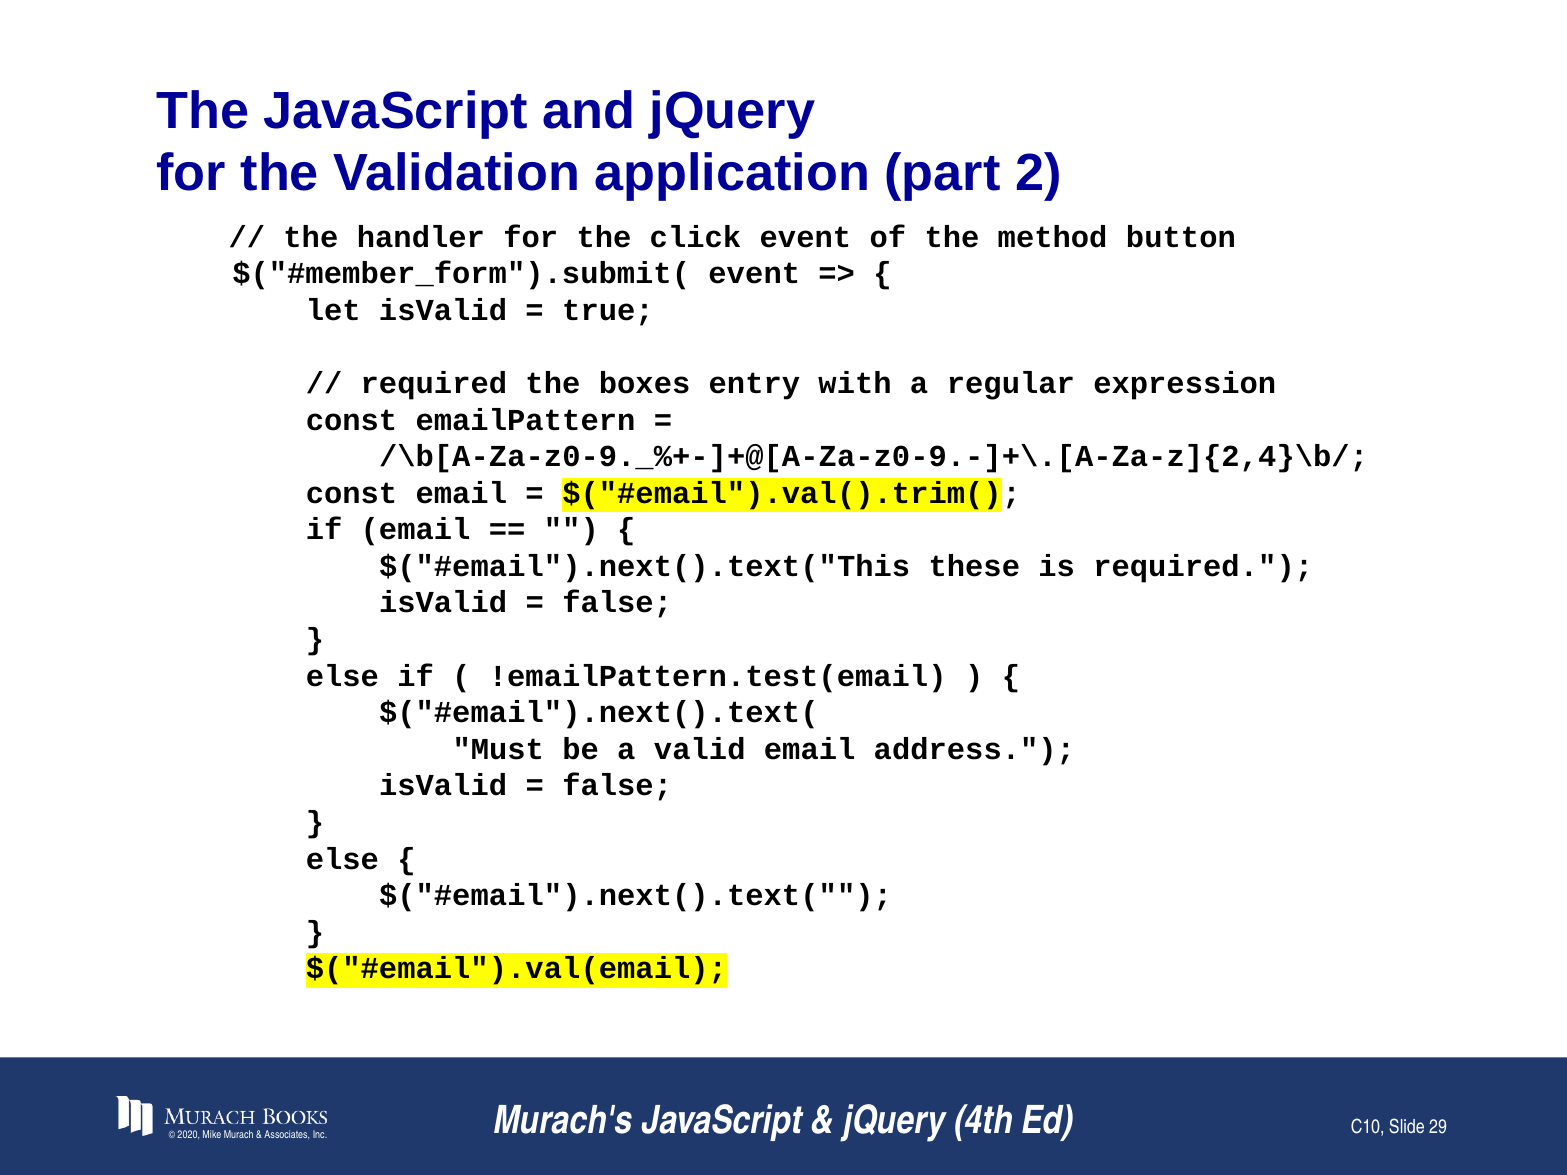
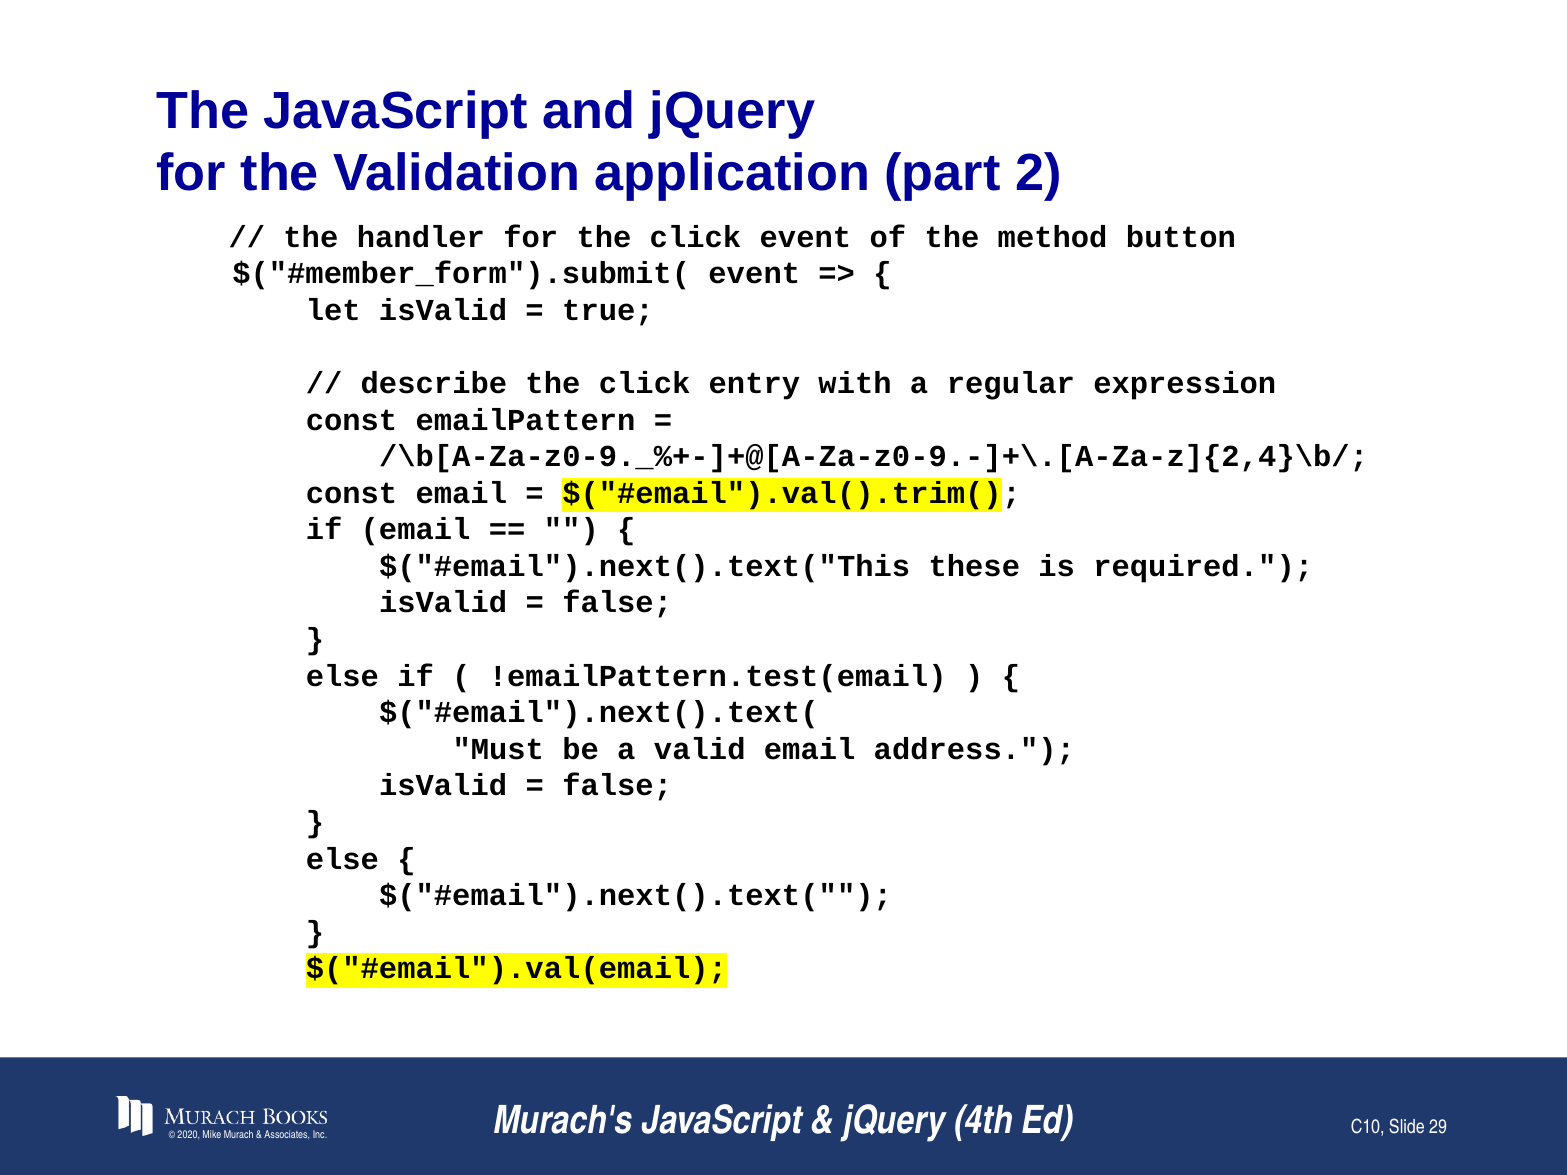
required: required -> describe (434, 384)
boxes: boxes -> click (645, 384)
